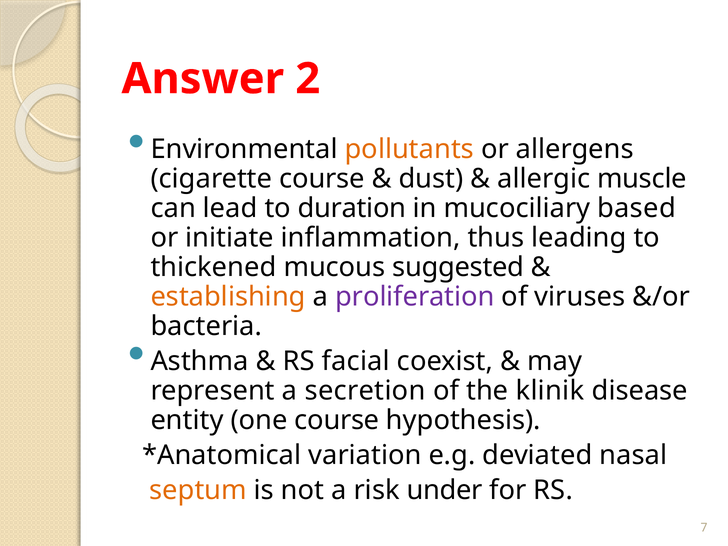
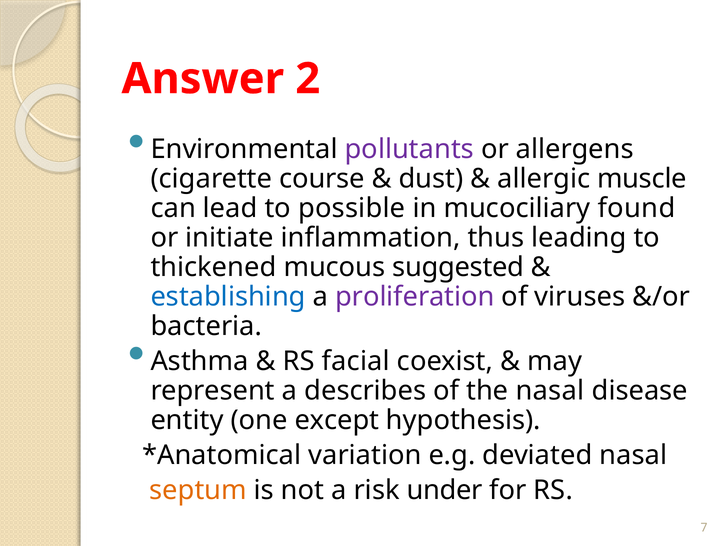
pollutants colour: orange -> purple (409, 149)
duration: duration -> possible (352, 208)
based: based -> found (637, 208)
establishing colour: orange -> blue (228, 297)
secretion: secretion -> describes (365, 391)
the klinik: klinik -> nasal (550, 391)
one course: course -> except (337, 420)
